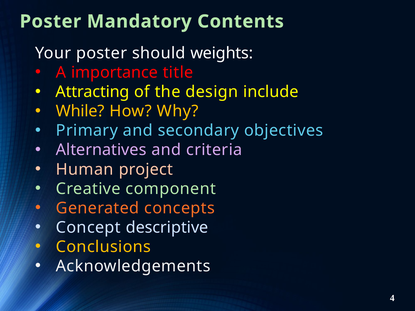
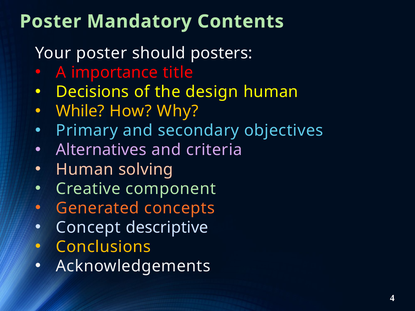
weights: weights -> posters (222, 53)
Attracting: Attracting -> Decisions (92, 92)
design include: include -> human (271, 92)
project: project -> solving (146, 169)
